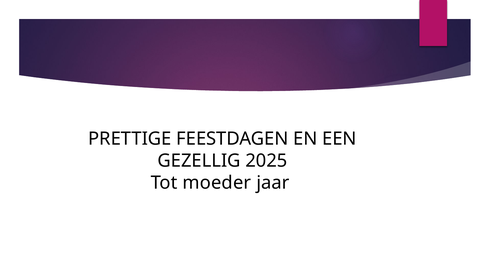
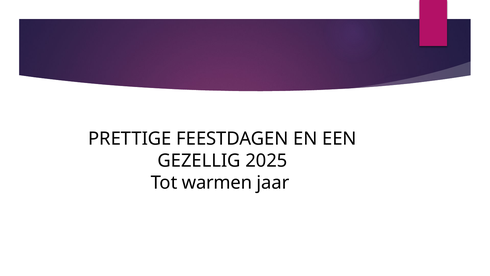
moeder: moeder -> warmen (217, 183)
